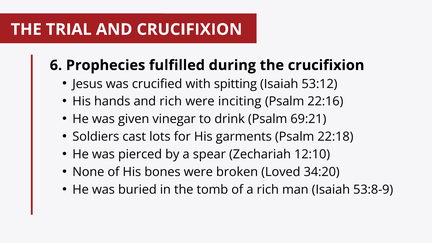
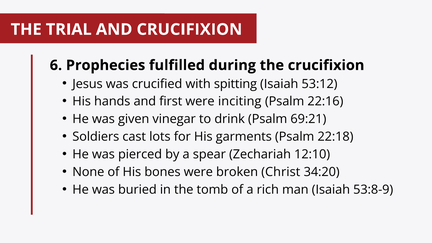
and rich: rich -> first (171, 102)
Loved: Loved -> Christ (281, 172)
